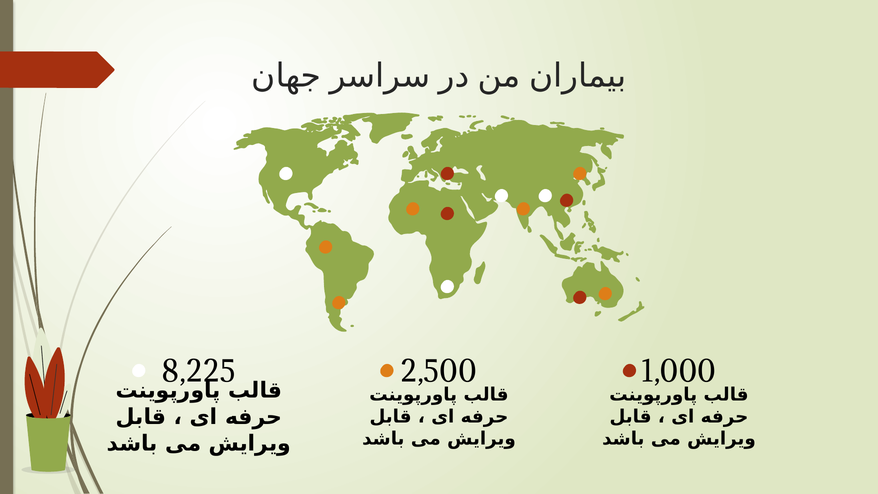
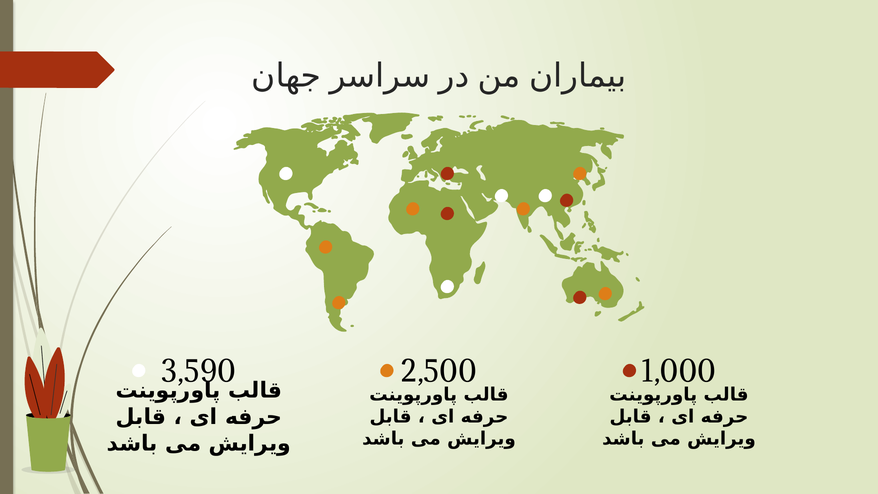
8,225: 8,225 -> 3,590 (199, 372)
